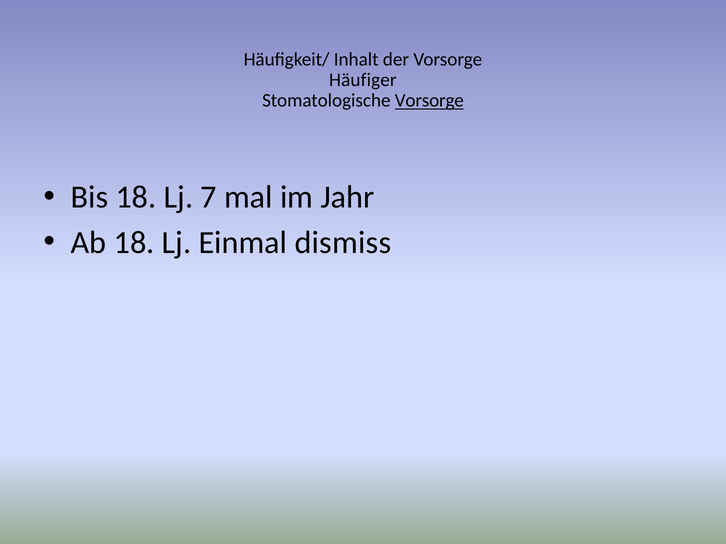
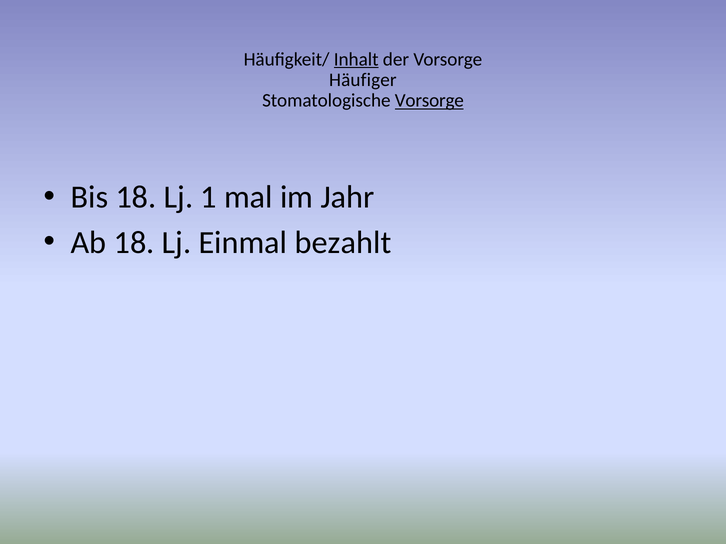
Inhalt underline: none -> present (356, 59)
7: 7 -> 1 (209, 197)
dismiss: dismiss -> bezahlt (343, 243)
